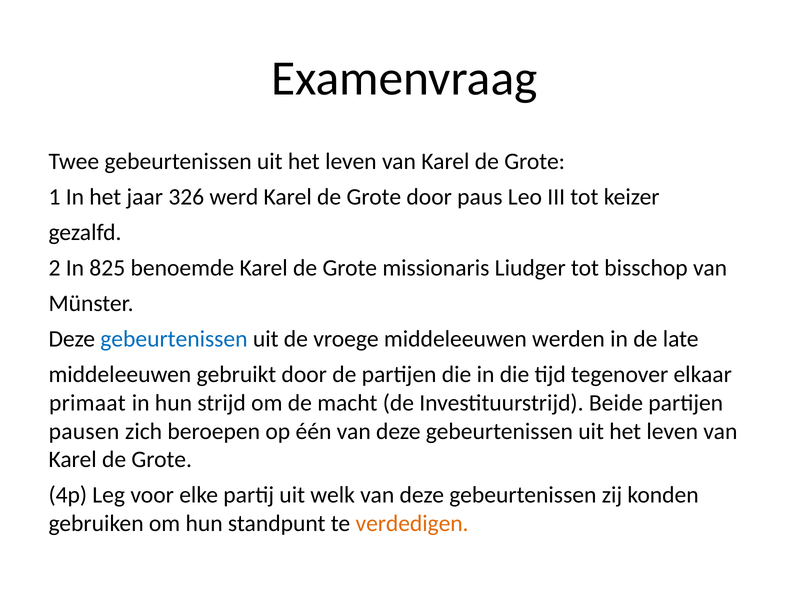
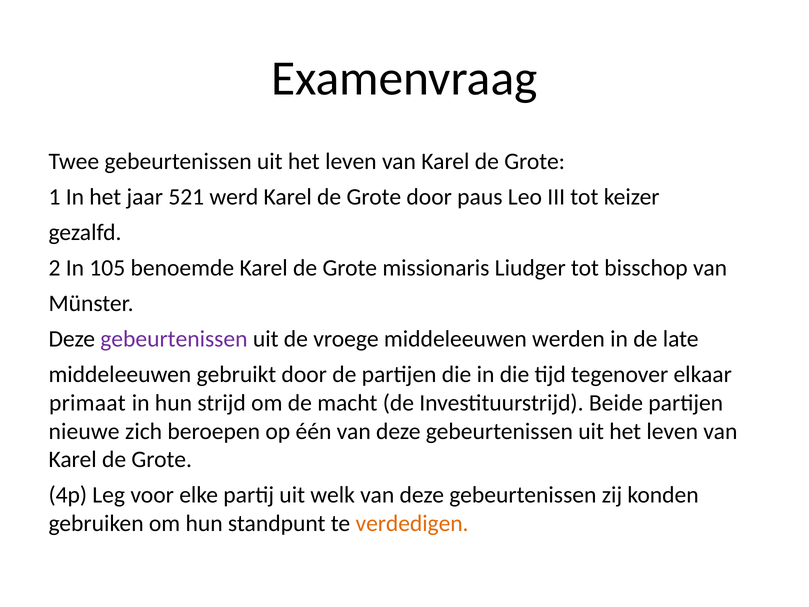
326: 326 -> 521 (186, 197)
825: 825 -> 105 (107, 268)
gebeurtenissen colour: blue -> purple (174, 339)
pausen: pausen -> nieuwe (84, 431)
